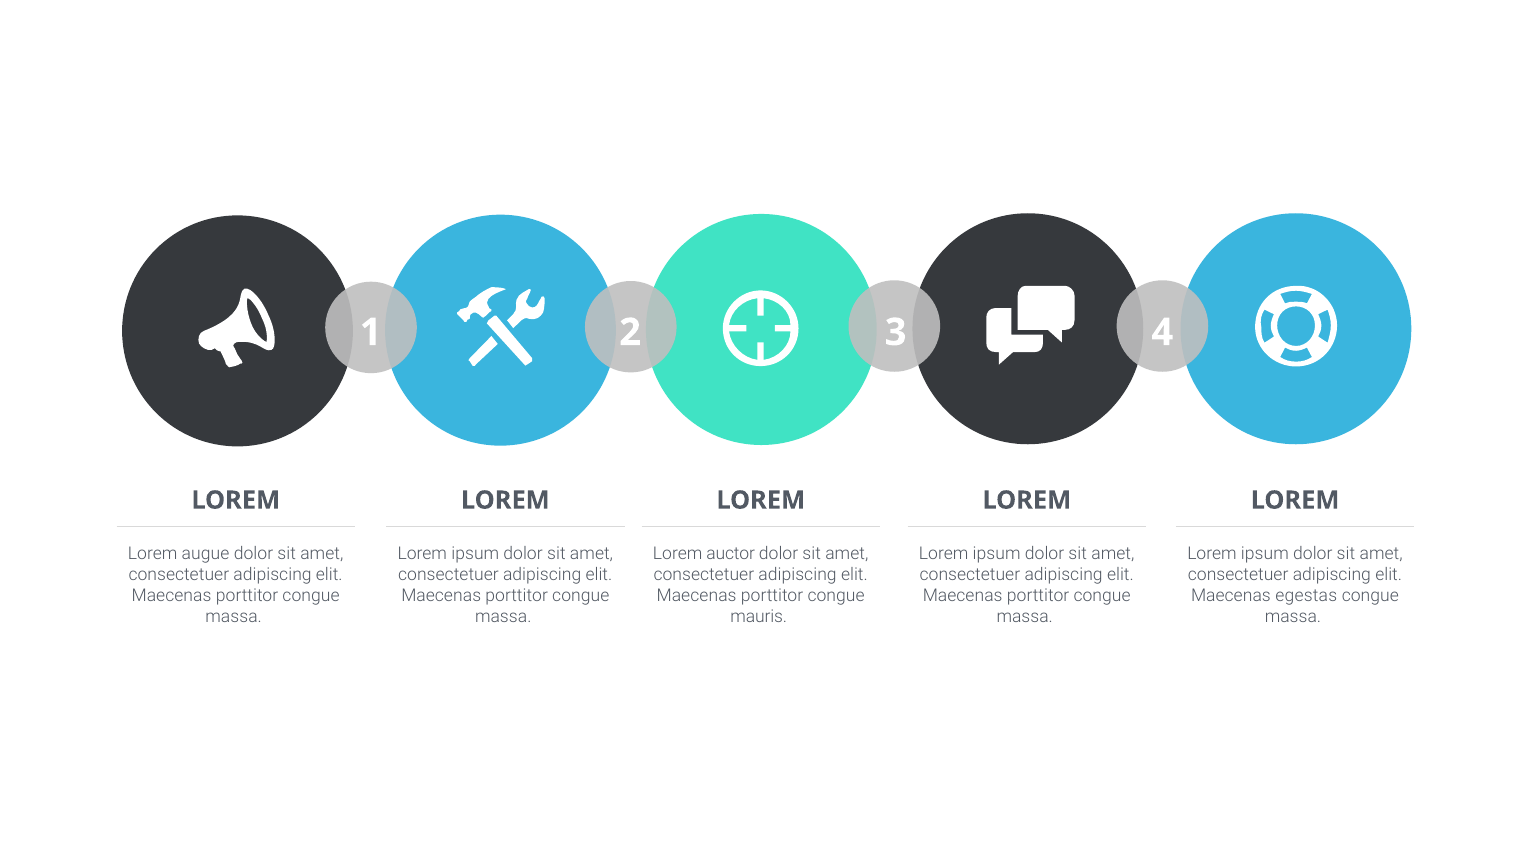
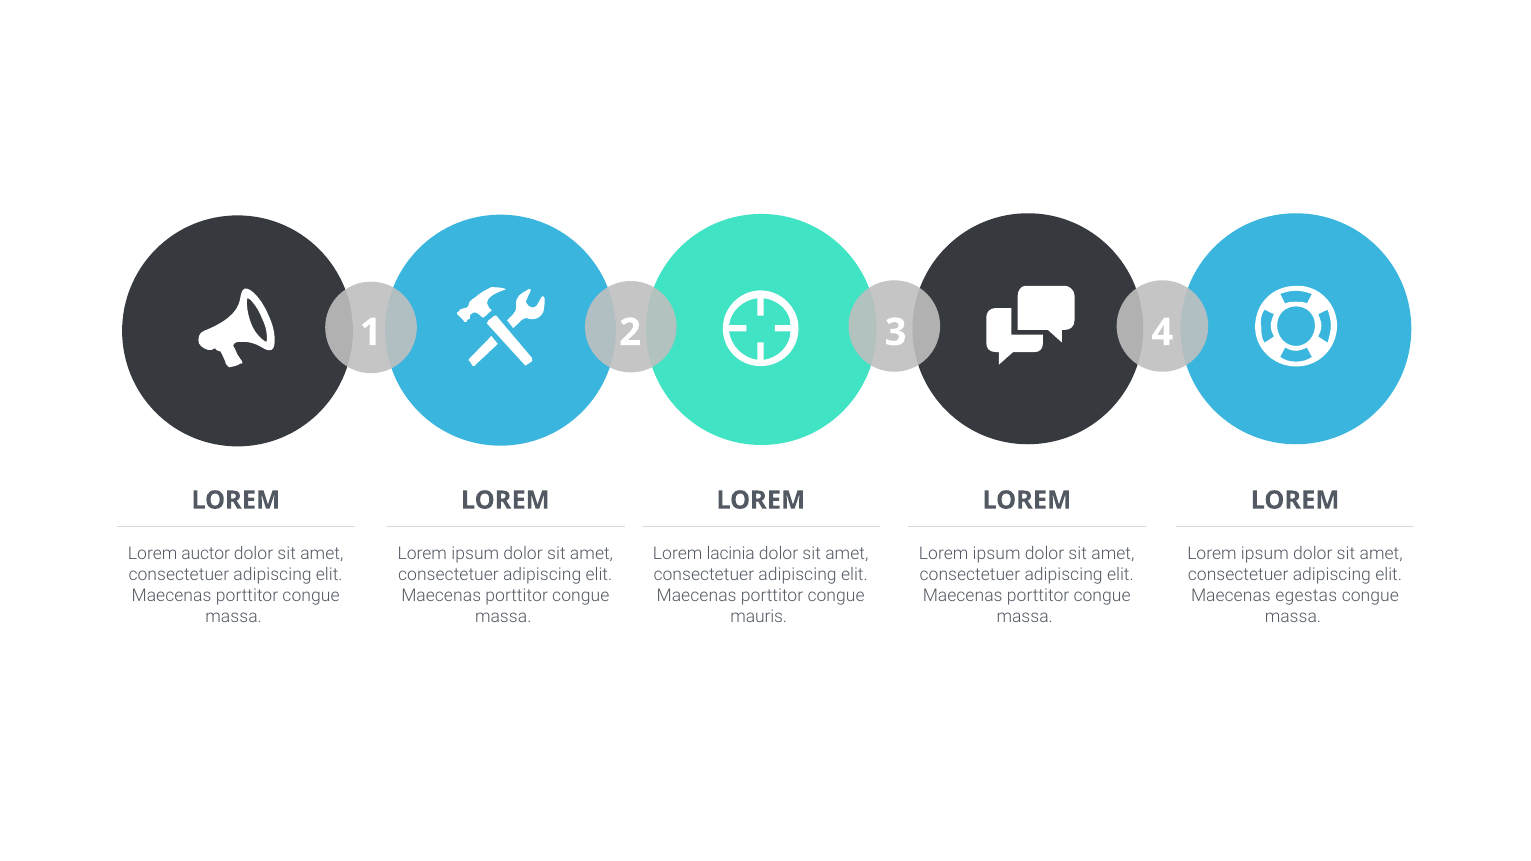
auctor: auctor -> lacinia (731, 554)
augue: augue -> auctor (206, 554)
